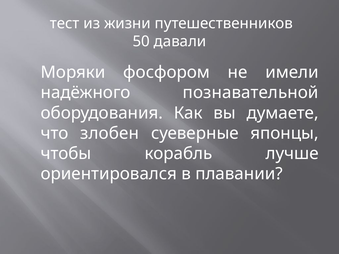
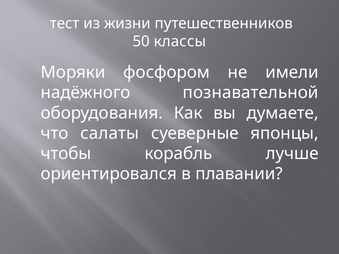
давали: давали -> классы (180, 41)
злобен: злобен -> салаты (110, 133)
